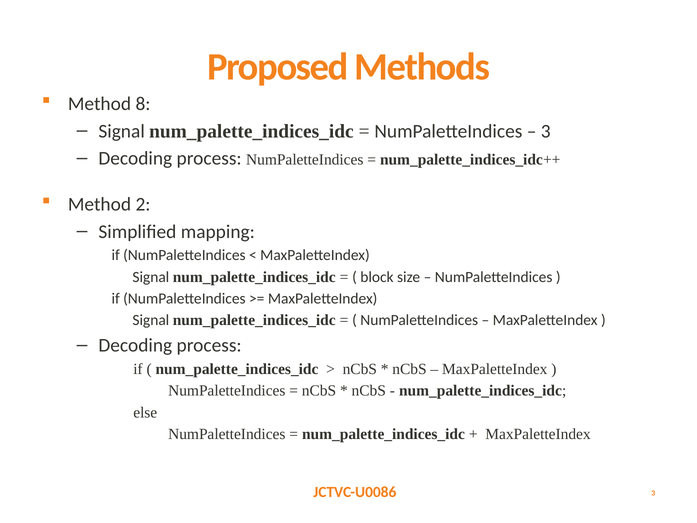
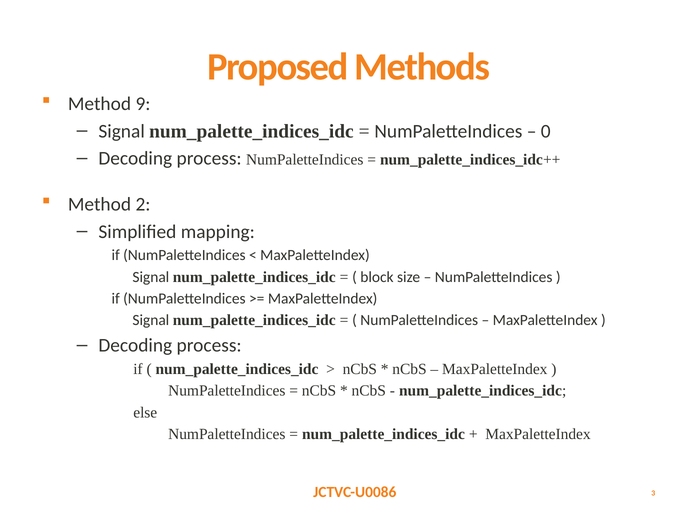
8: 8 -> 9 (143, 104)
3: 3 -> 0 (546, 131)
